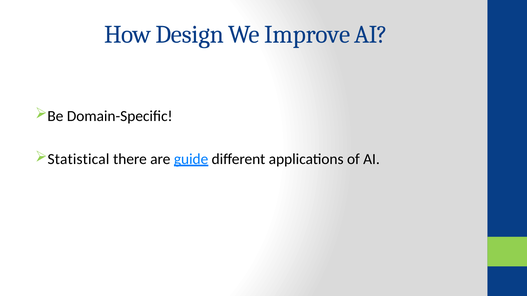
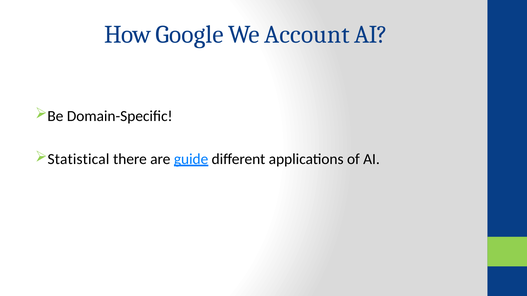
Design: Design -> Google (189, 35)
Improve: Improve -> Account (307, 35)
